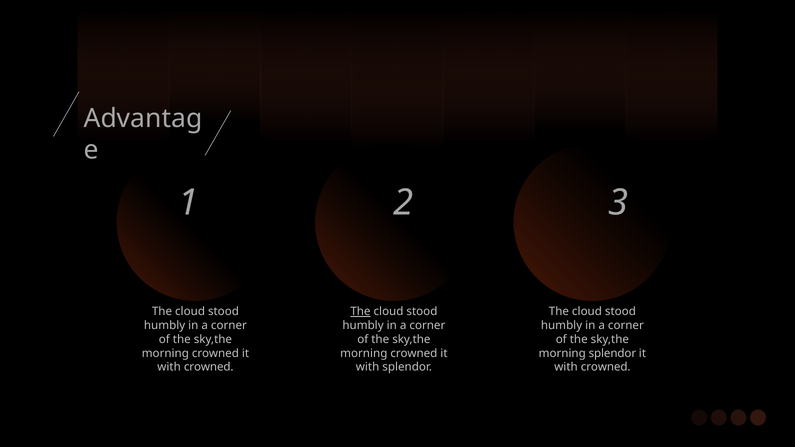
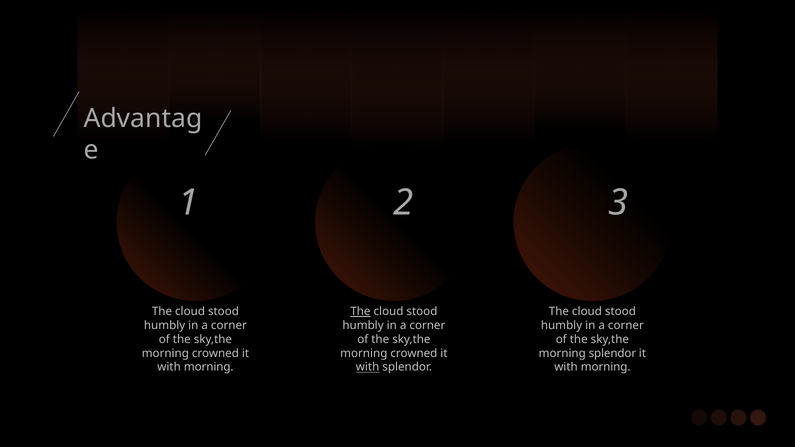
crowned: crowned -> morning (209, 367)
with underline: none -> present (368, 367)
crowned: crowned -> morning (606, 367)
